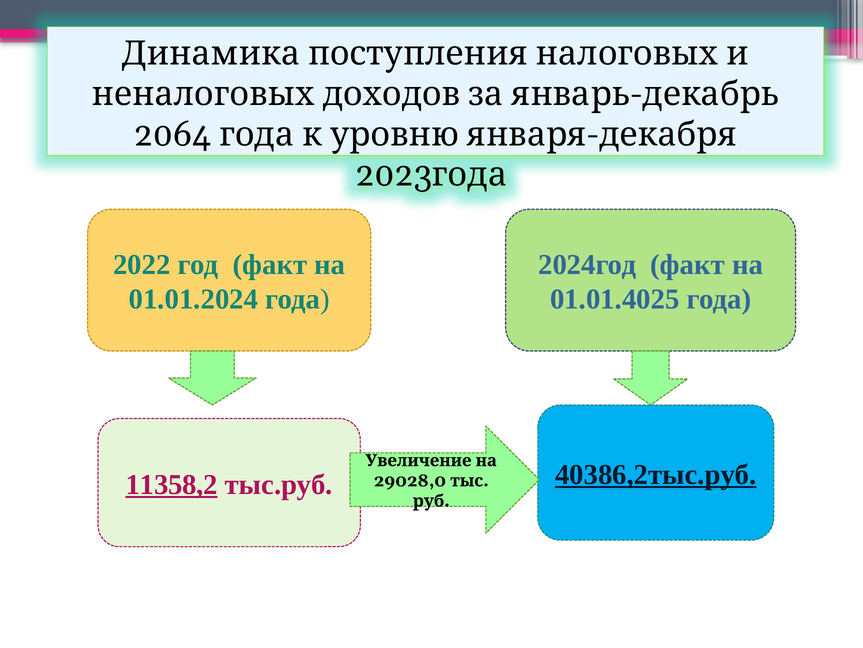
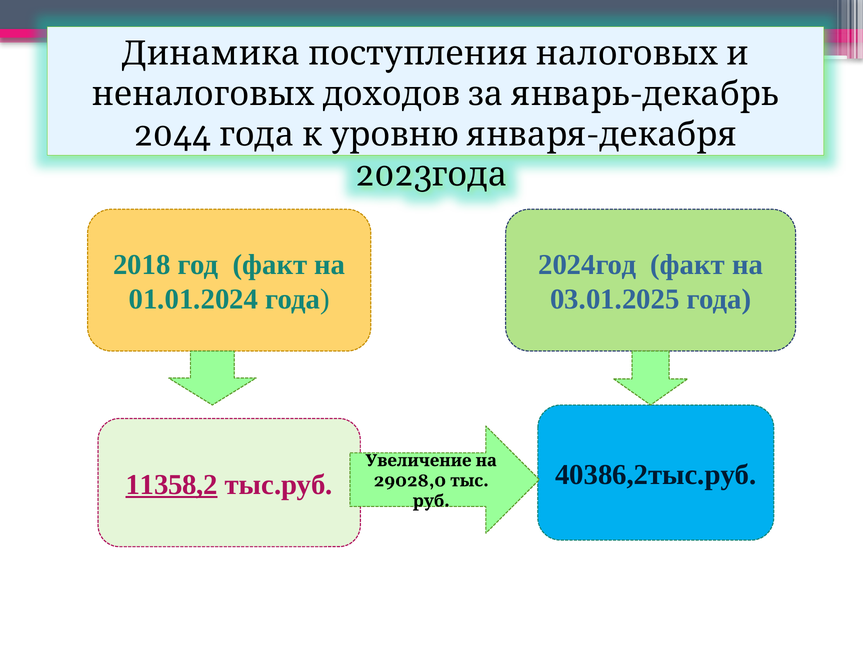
2064: 2064 -> 2044 (173, 134)
2022: 2022 -> 2018 (142, 265)
01.01.4025: 01.01.4025 -> 03.01.2025 (615, 299)
40386,2тыс.руб underline: present -> none (656, 474)
